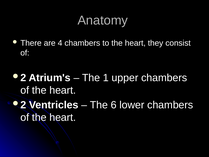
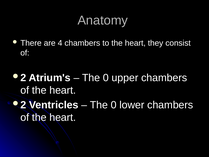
1: 1 -> 0 (106, 78)
6: 6 -> 0 (114, 105)
